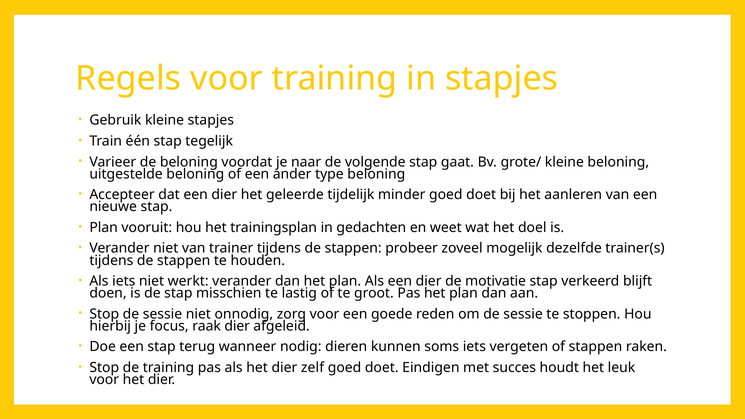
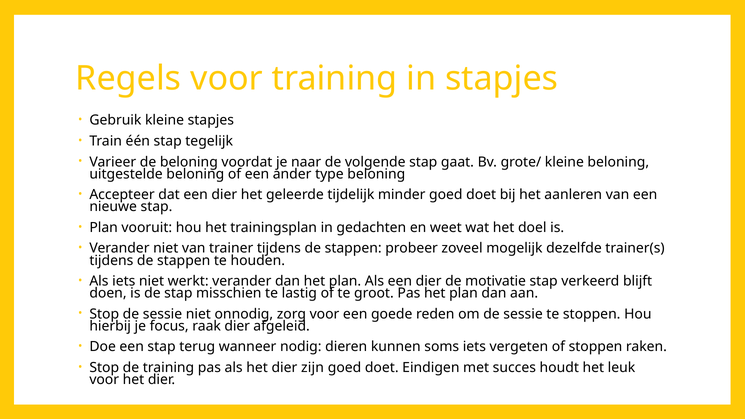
of stappen: stappen -> stoppen (596, 347)
zelf: zelf -> zijn (312, 368)
